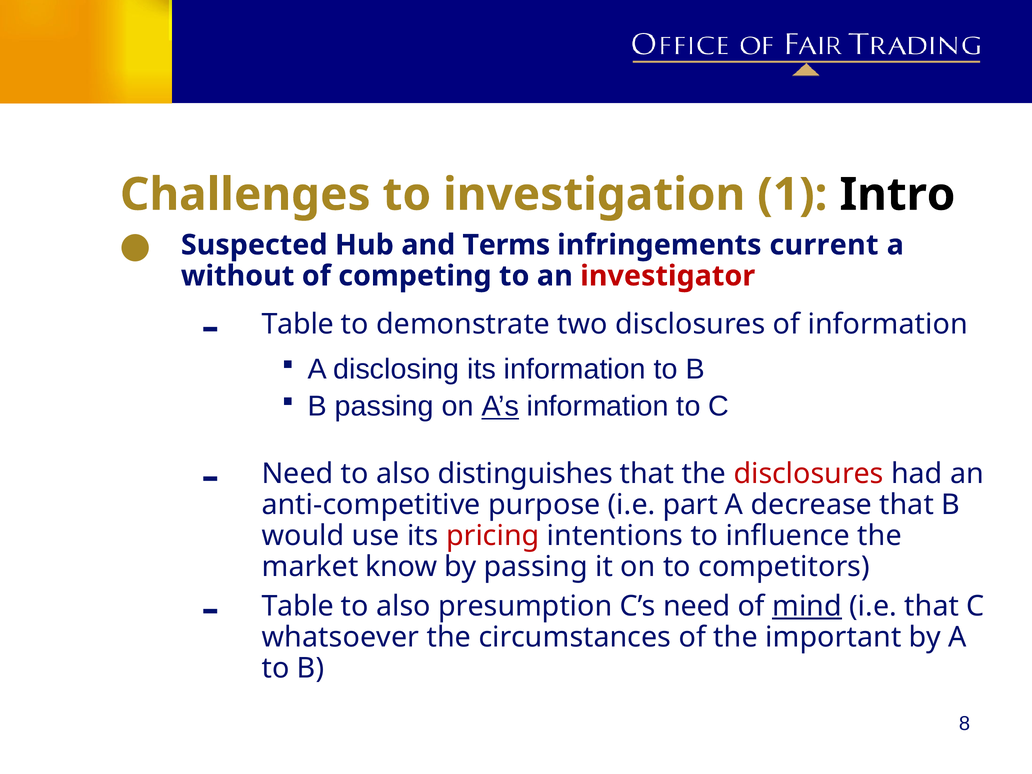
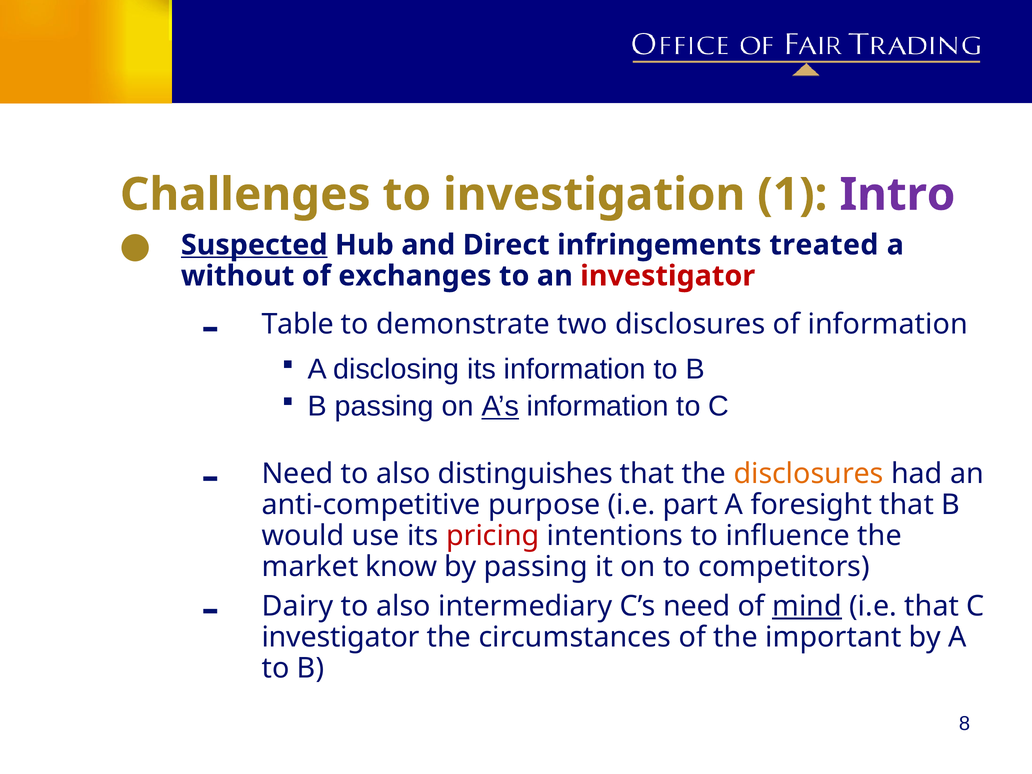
Intro colour: black -> purple (897, 195)
Suspected underline: none -> present (254, 245)
Terms: Terms -> Direct (506, 245)
current: current -> treated (824, 245)
competing: competing -> exchanges (415, 276)
disclosures colour: red -> orange (809, 474)
decrease: decrease -> foresight (811, 505)
Table: Table -> Dairy (298, 606)
presumption: presumption -> intermediary (525, 606)
whatsoever: whatsoever -> investigator (341, 637)
